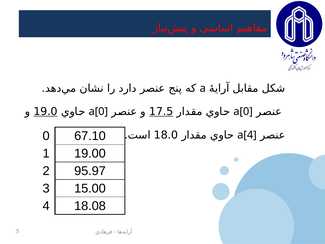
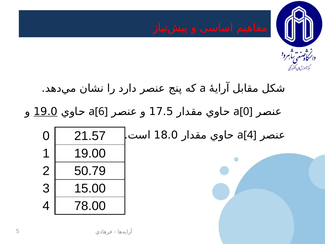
17.5 underline: present -> none (161, 112)
a[0: a[0 -> a[6 (98, 112)
67.10: 67.10 -> 21.57 (90, 136)
95.97: 95.97 -> 50.79 (90, 171)
18.08: 18.08 -> 78.00 (90, 206)
